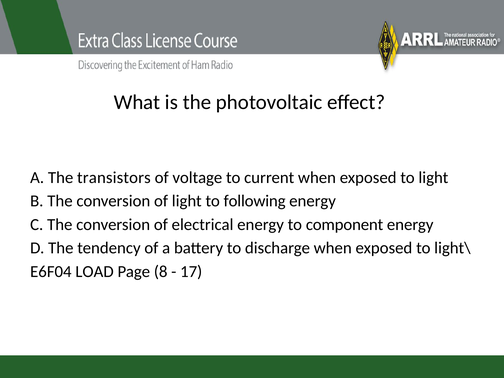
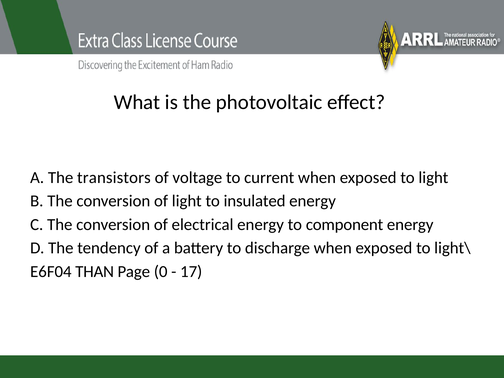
following: following -> insulated (255, 201)
LOAD: LOAD -> THAN (95, 272)
8: 8 -> 0 (161, 272)
